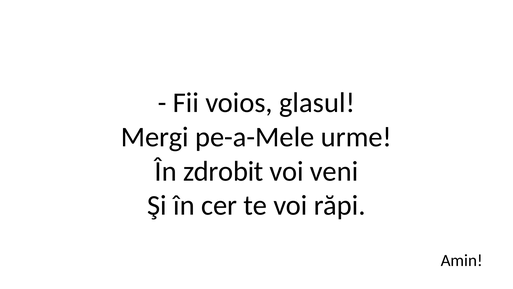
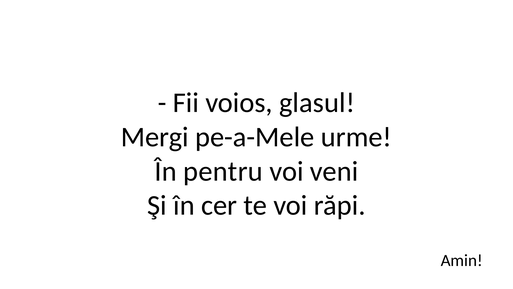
zdrobit: zdrobit -> pentru (223, 171)
